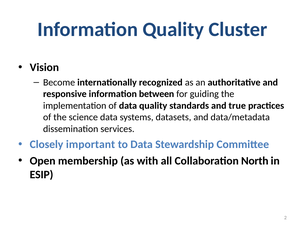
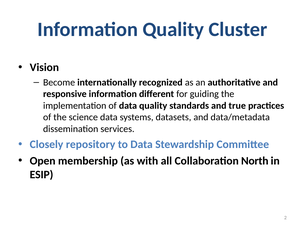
between: between -> different (157, 94)
important: important -> repository (91, 145)
